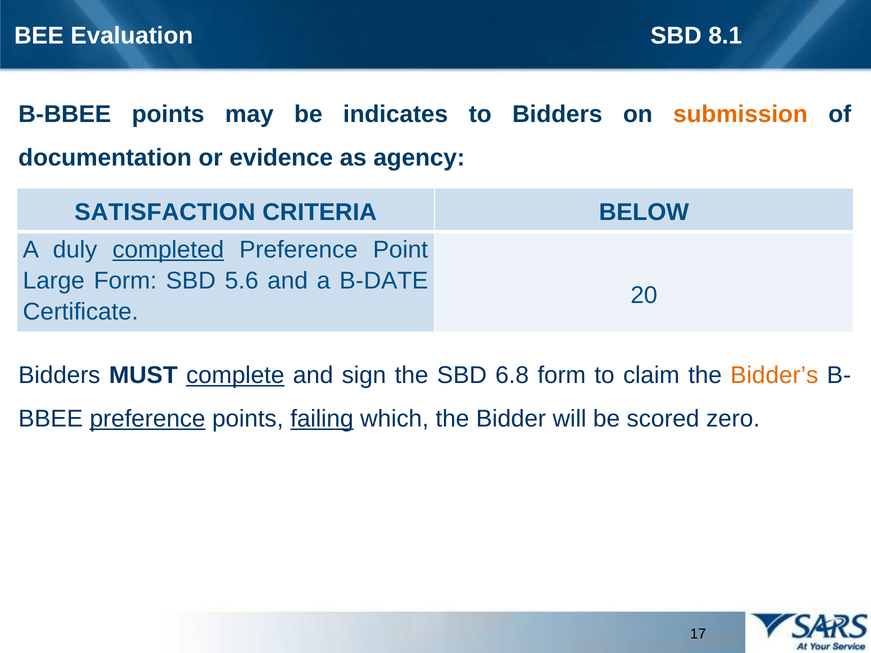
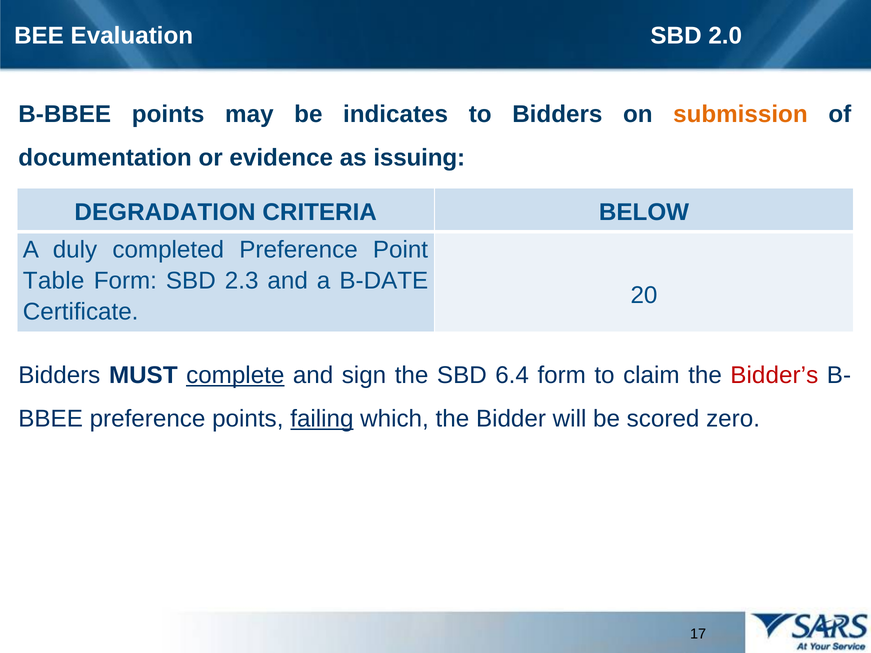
8.1: 8.1 -> 2.0 (725, 36)
agency: agency -> issuing (419, 158)
SATISFACTION: SATISFACTION -> DEGRADATION (165, 212)
completed underline: present -> none (168, 250)
Large: Large -> Table (54, 281)
5.6: 5.6 -> 2.3 (242, 281)
6.8: 6.8 -> 6.4 (512, 376)
Bidder’s colour: orange -> red (774, 376)
preference underline: present -> none (148, 419)
